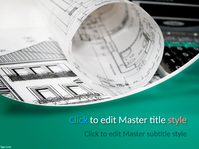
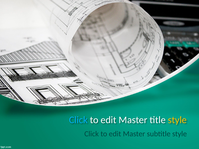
style colour: pink -> yellow (177, 120)
